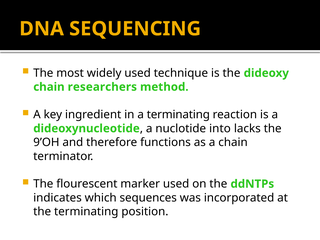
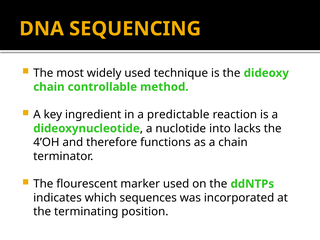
researchers: researchers -> controllable (102, 87)
a terminating: terminating -> predictable (178, 115)
9’OH: 9’OH -> 4’OH (46, 142)
